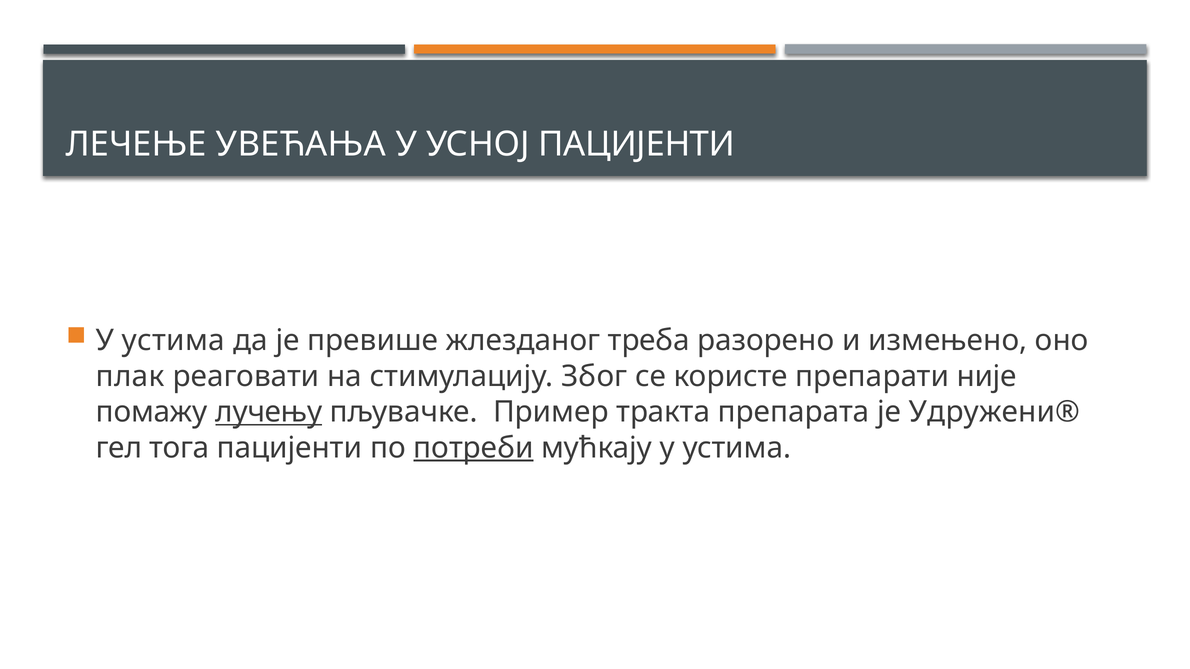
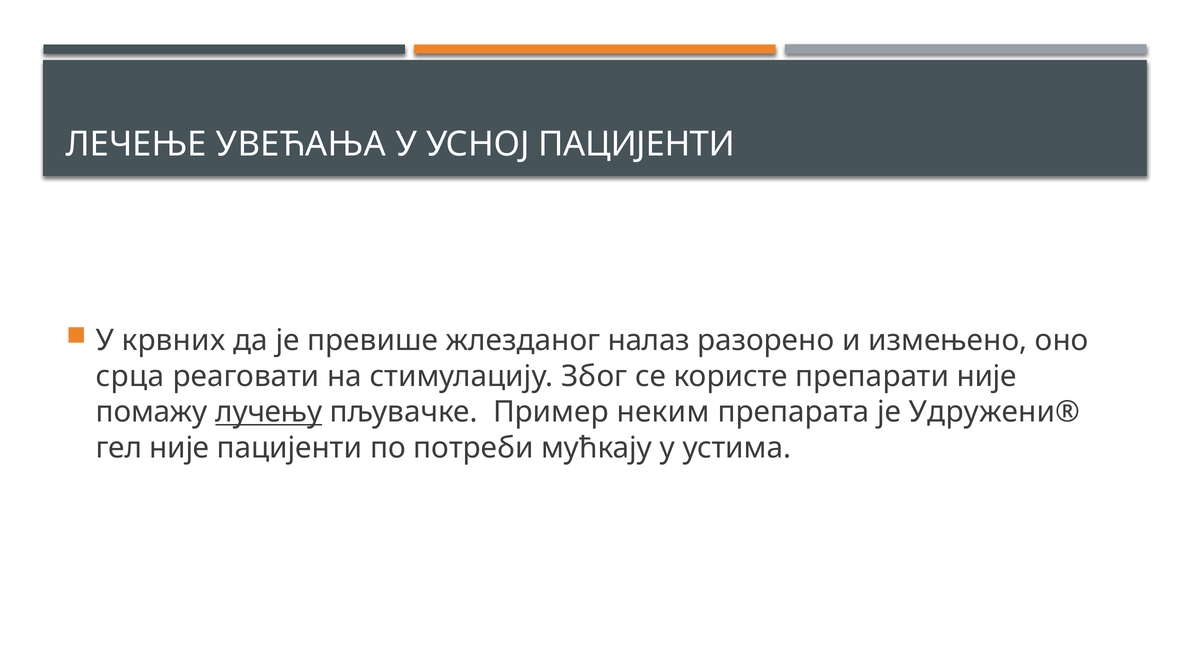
устима: устима -> крвних (173, 341)
треба: треба -> налаз (649, 341)
плак: плак -> срца (130, 377)
тракта: тракта -> неким (663, 412)
гел тога: тога -> није (179, 448)
потреби underline: present -> none (473, 448)
